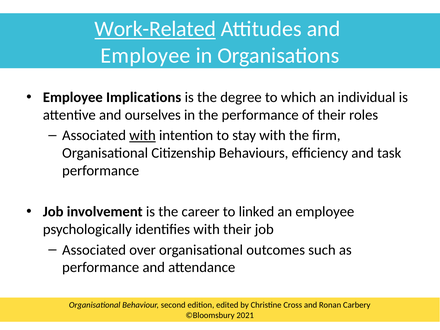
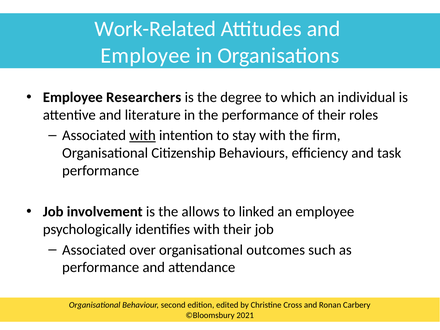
Work-Related underline: present -> none (155, 29)
Implications: Implications -> Researchers (144, 97)
ourselves: ourselves -> literature (153, 115)
career: career -> allows (201, 212)
